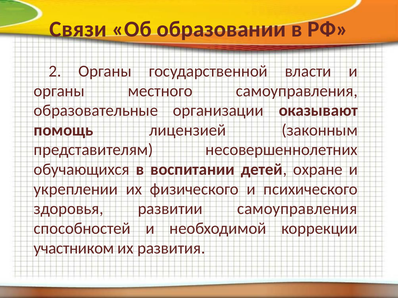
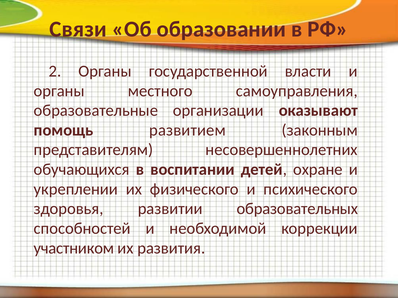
лицензией: лицензией -> развитием (187, 130)
развитии самоуправления: самоуправления -> образовательных (297, 209)
